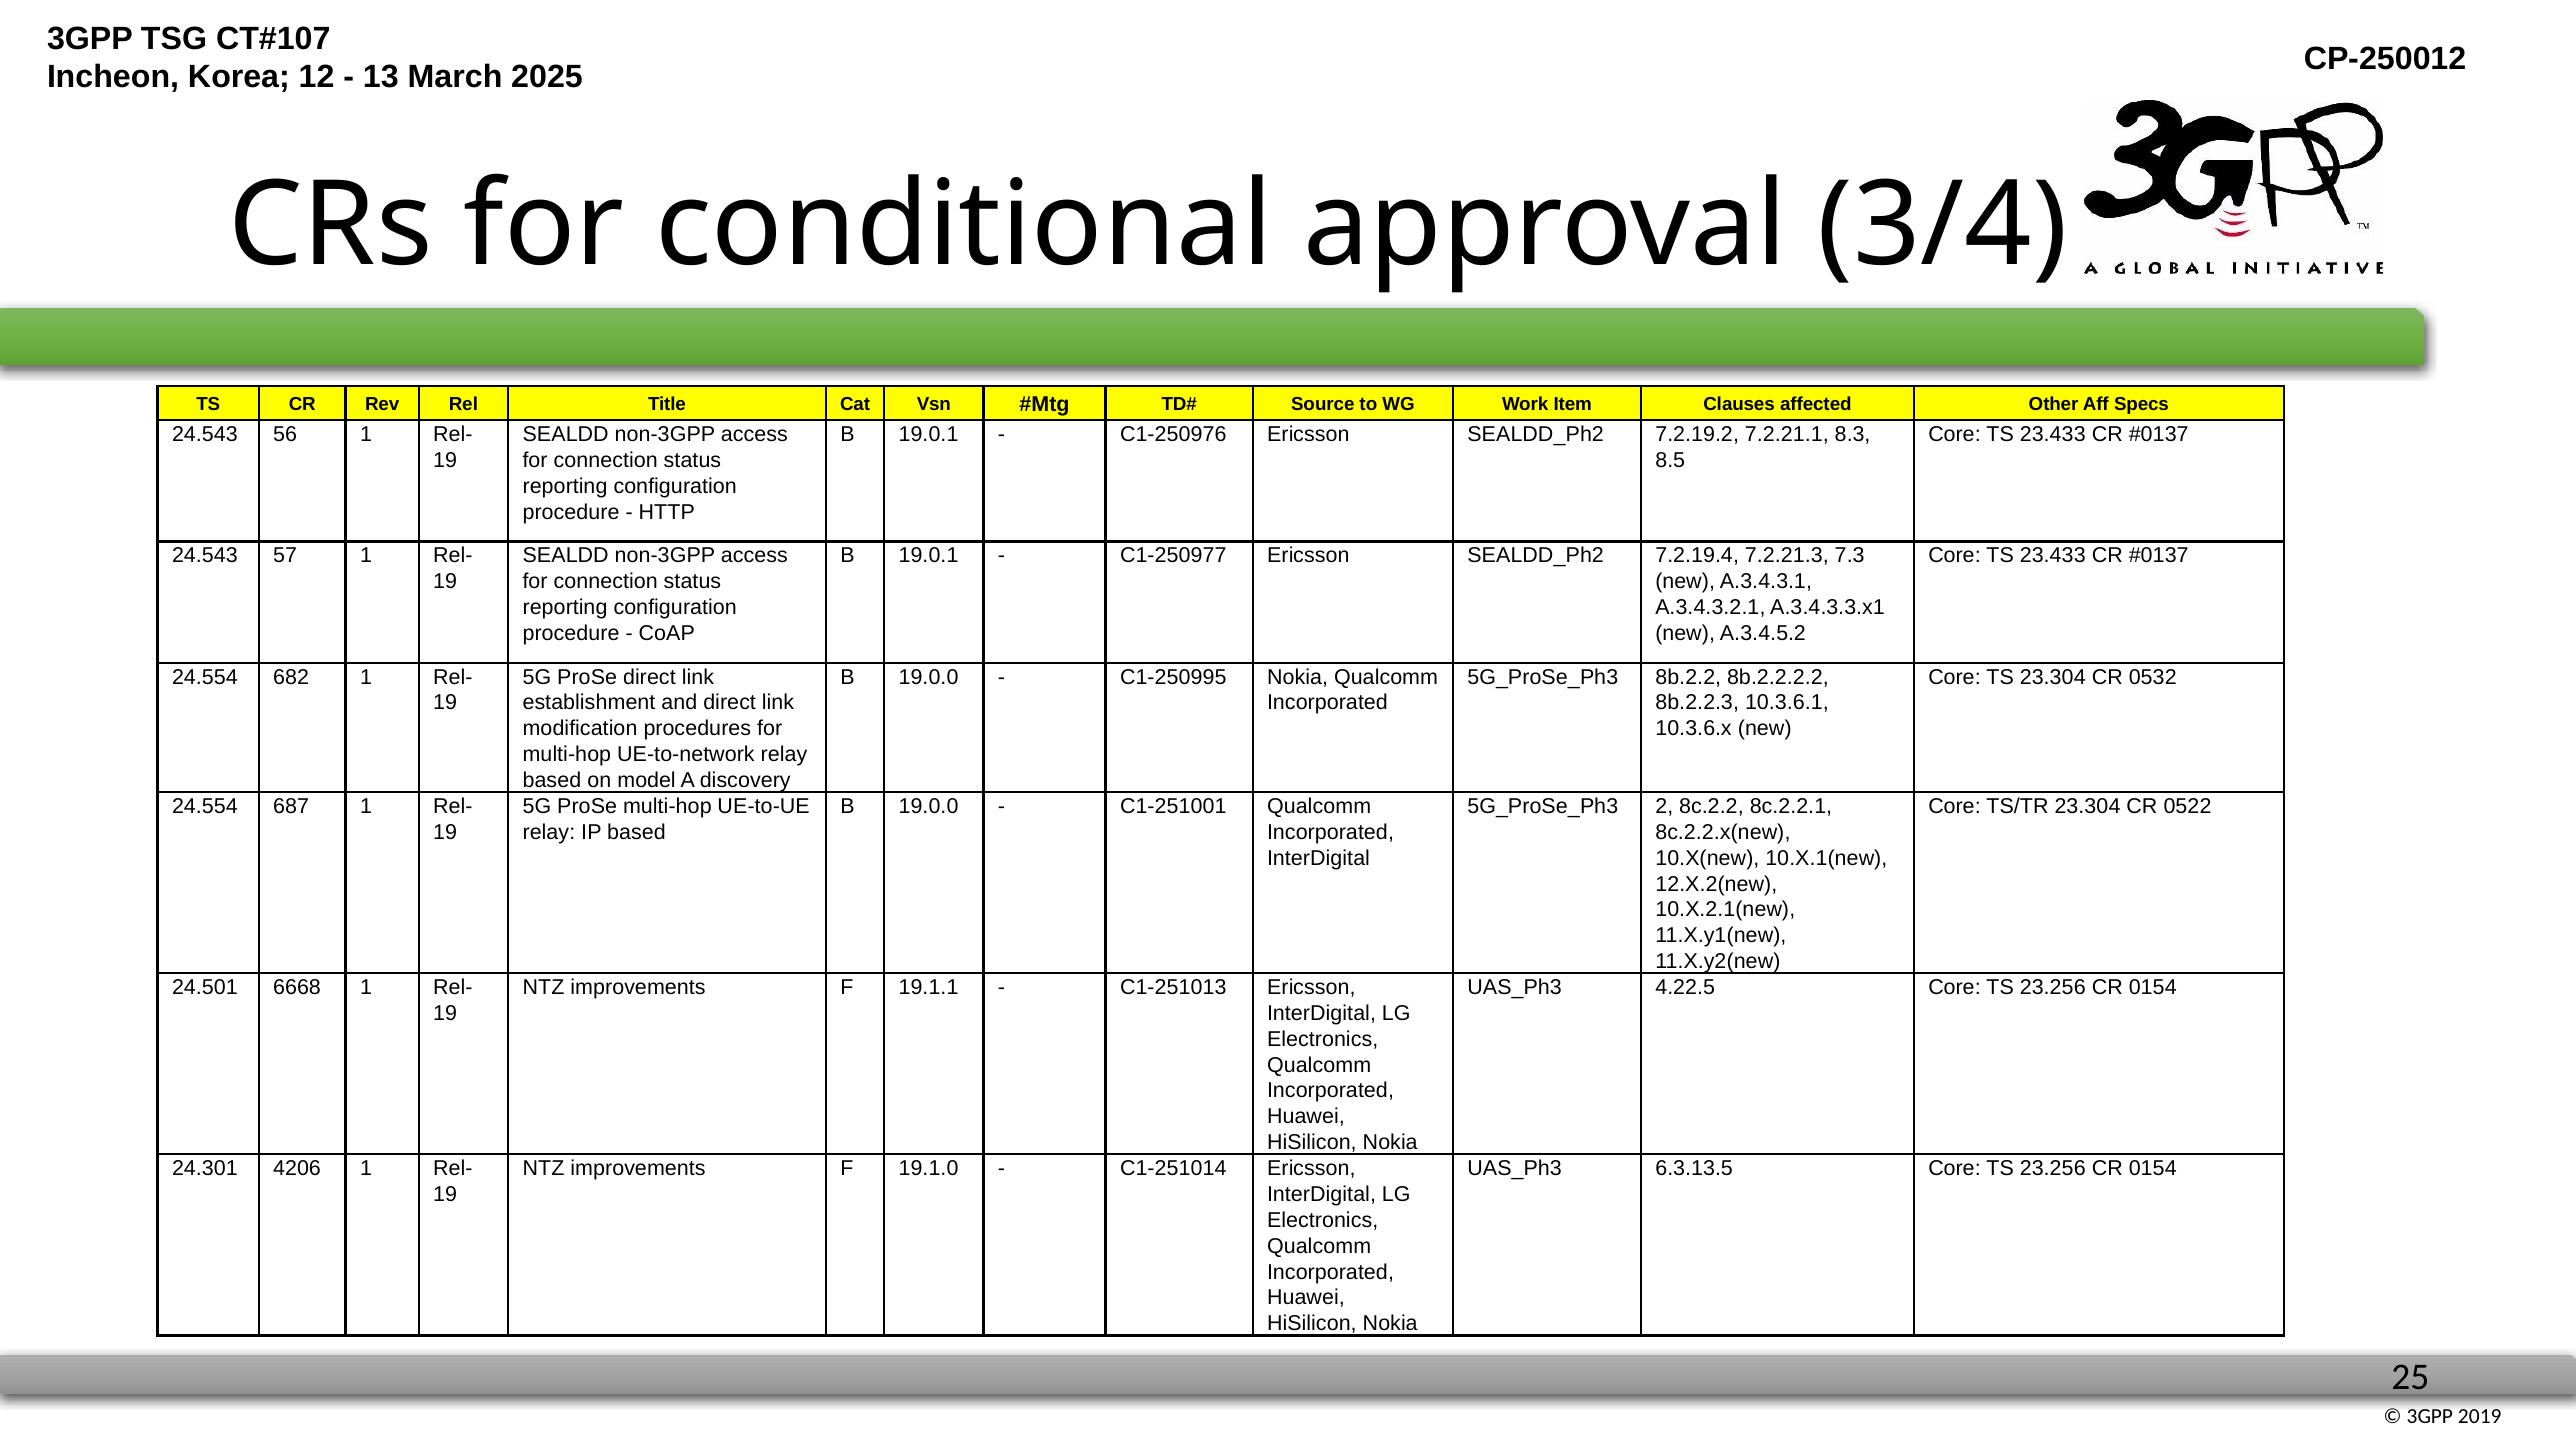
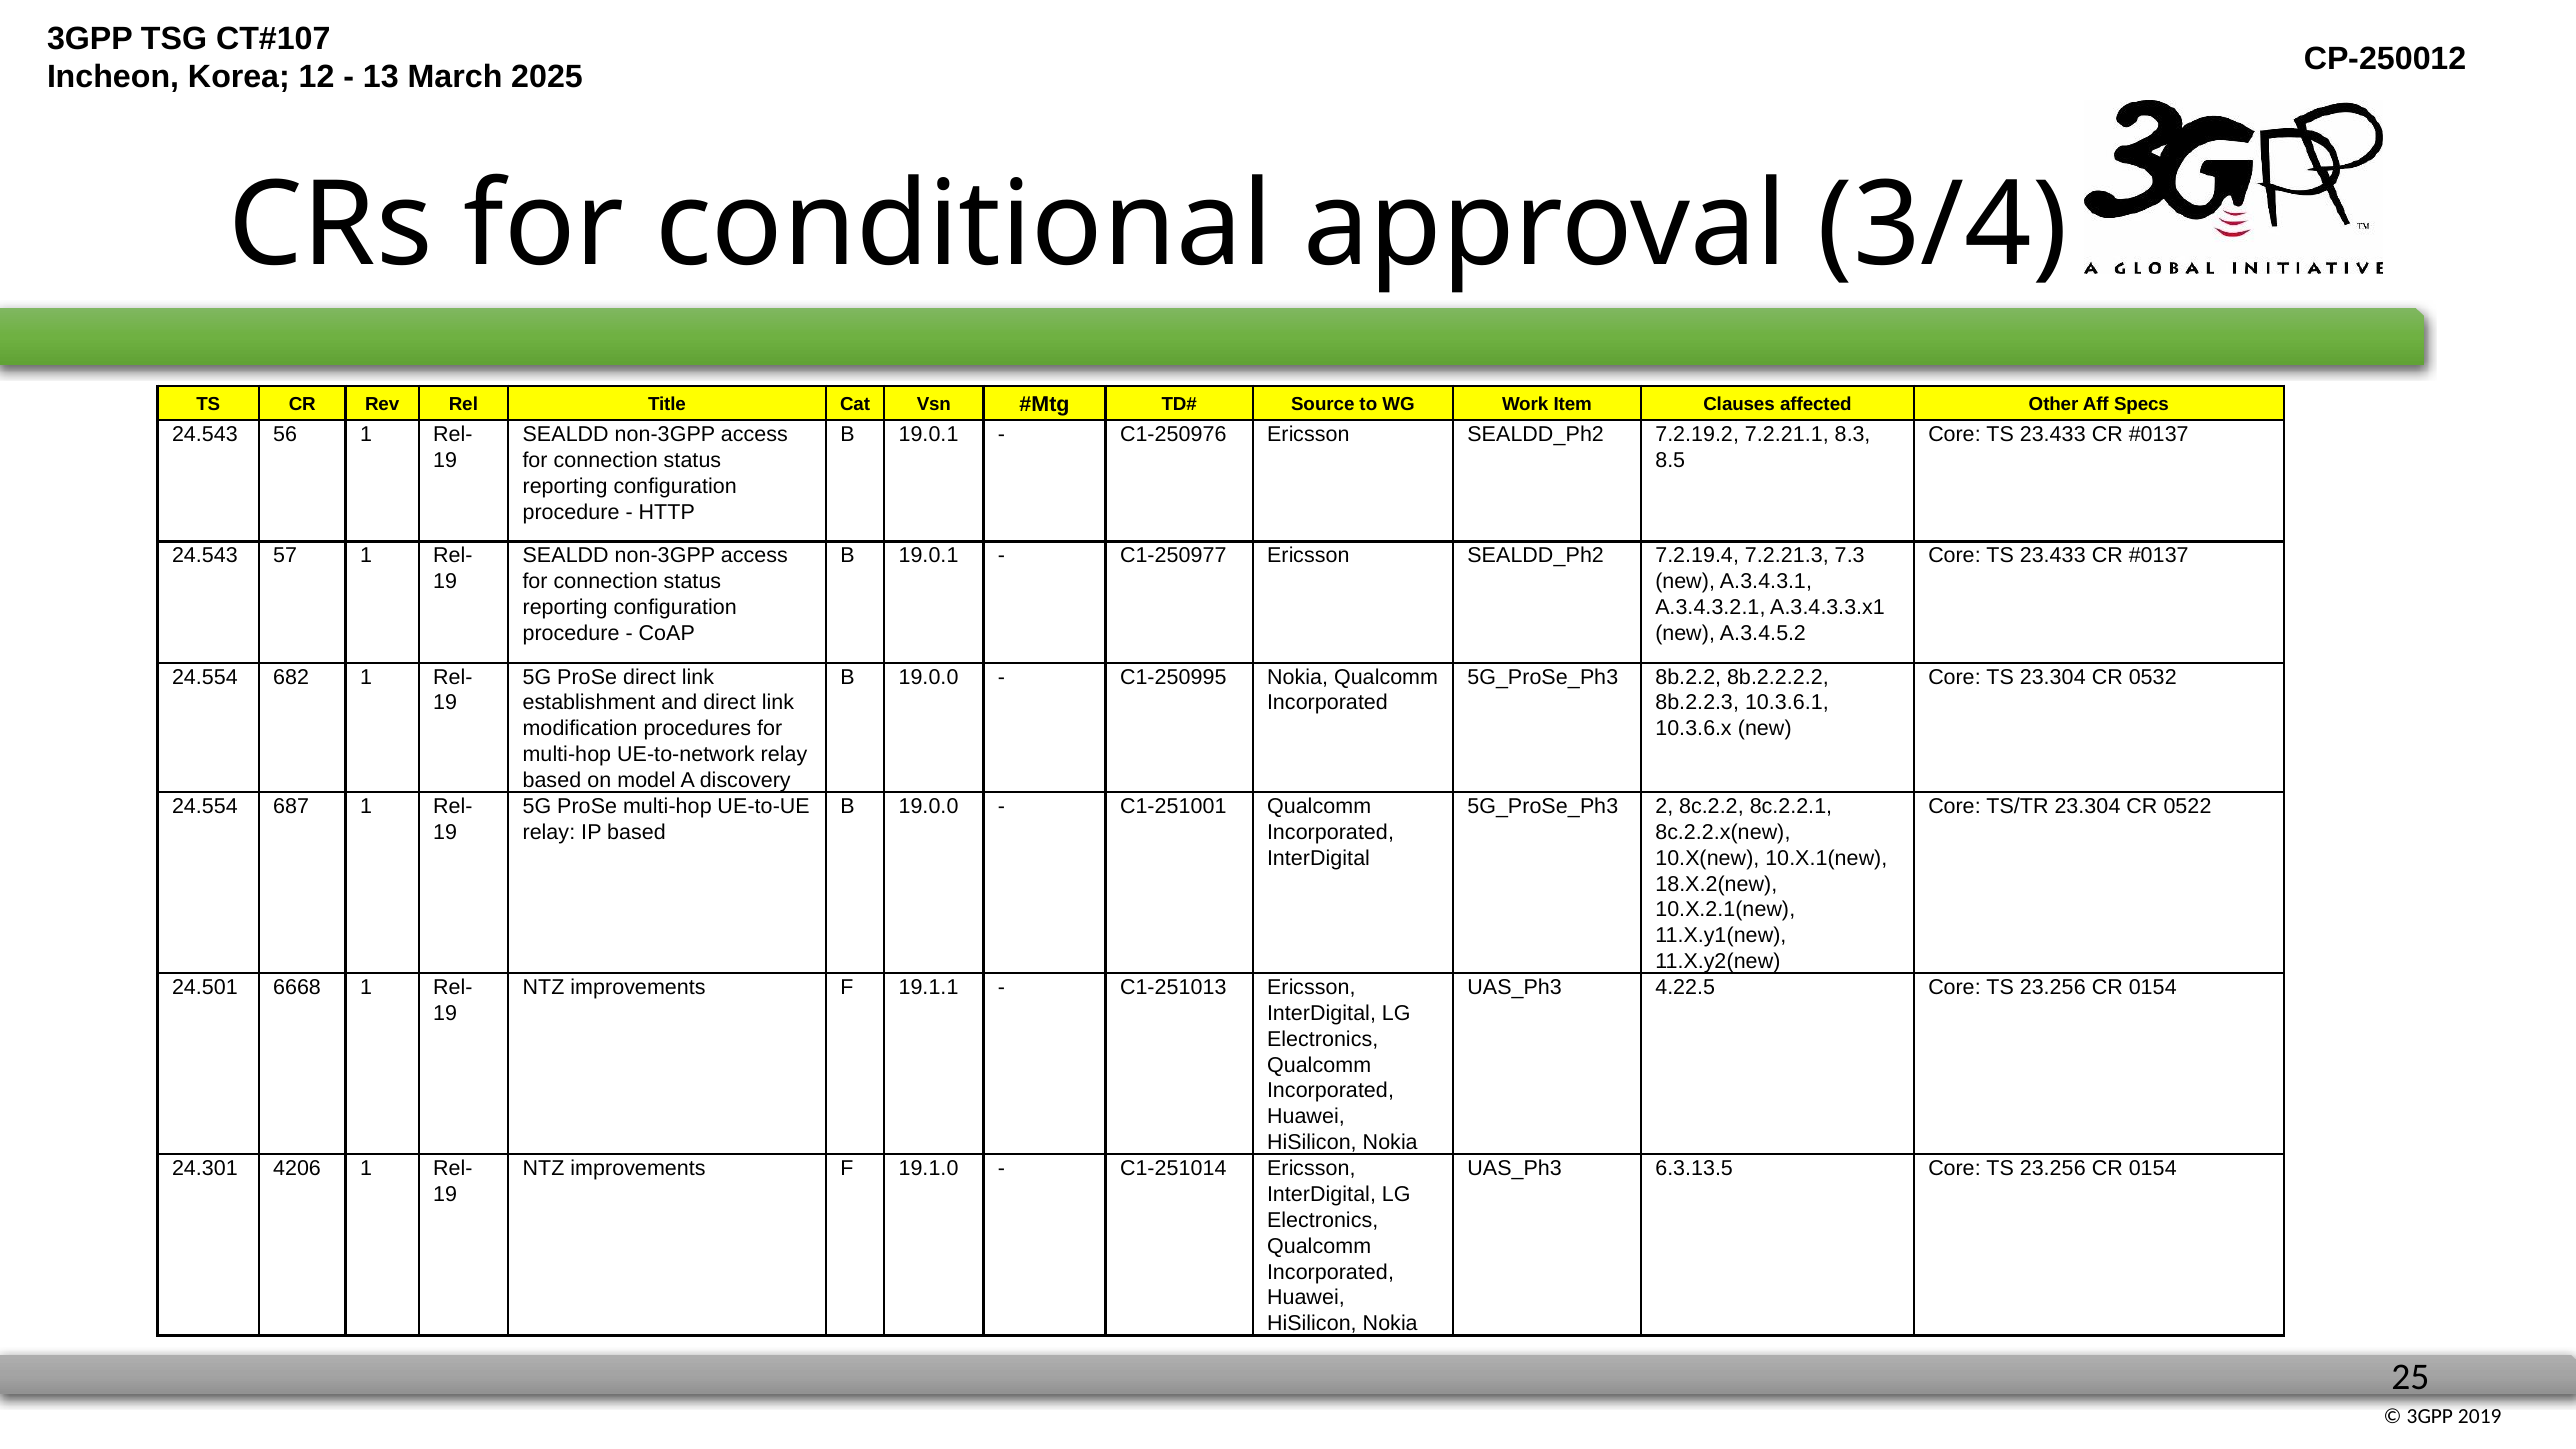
12.X.2(new: 12.X.2(new -> 18.X.2(new (1716, 884)
